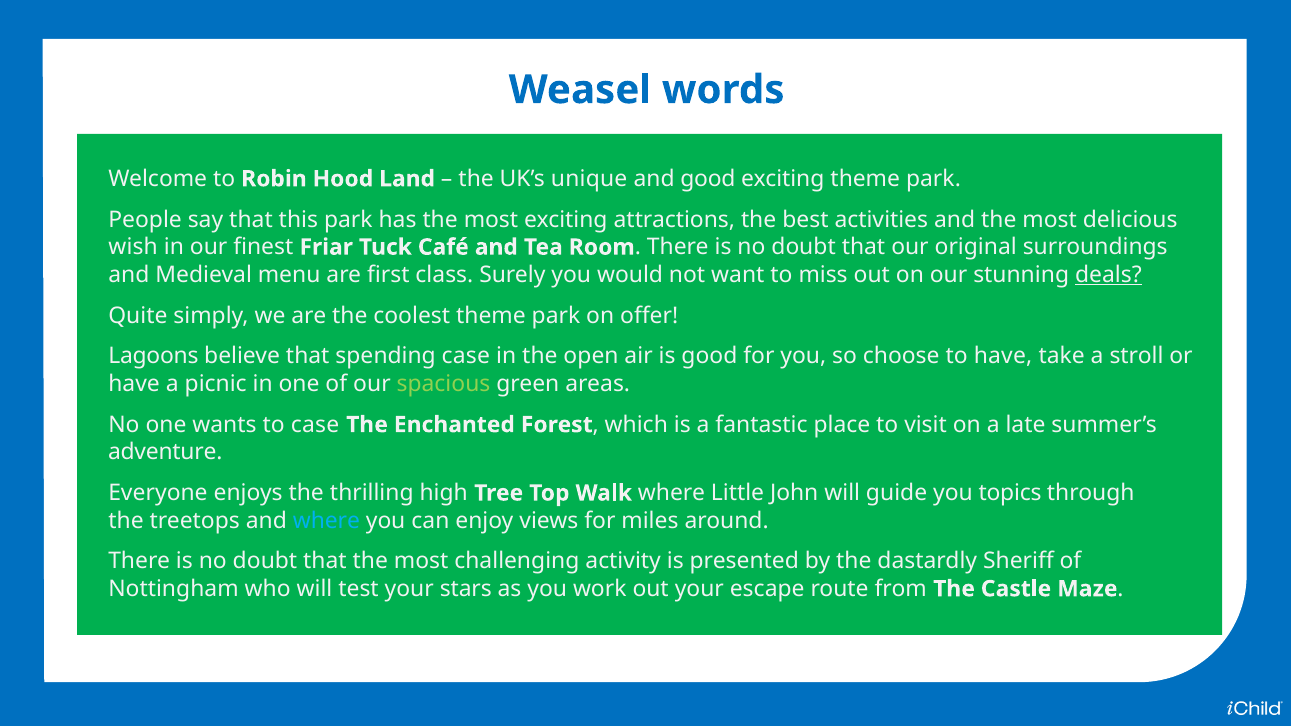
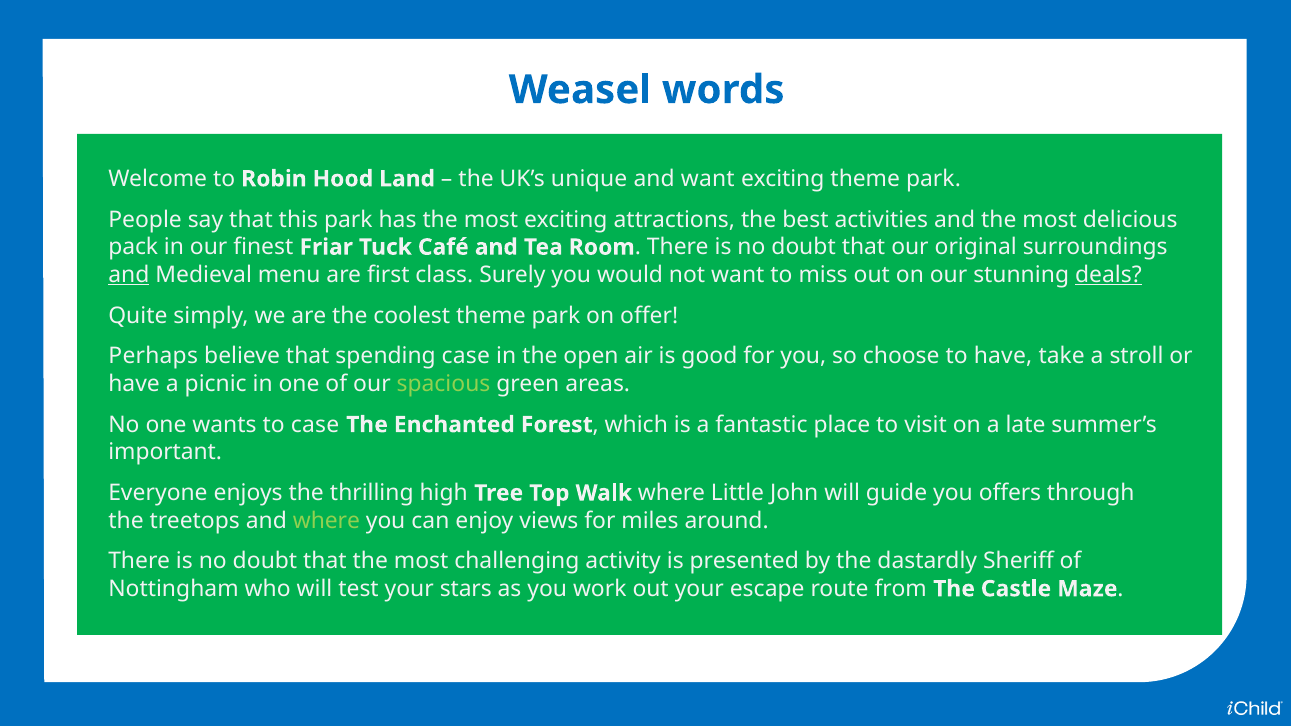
and good: good -> want (708, 179)
wish: wish -> pack (133, 247)
and underline: none -> present (129, 275)
Lagoons: Lagoons -> Perhaps (153, 356)
adventure: adventure -> important (165, 452)
topics: topics -> offers (1010, 493)
where colour: light blue -> light green (326, 521)
